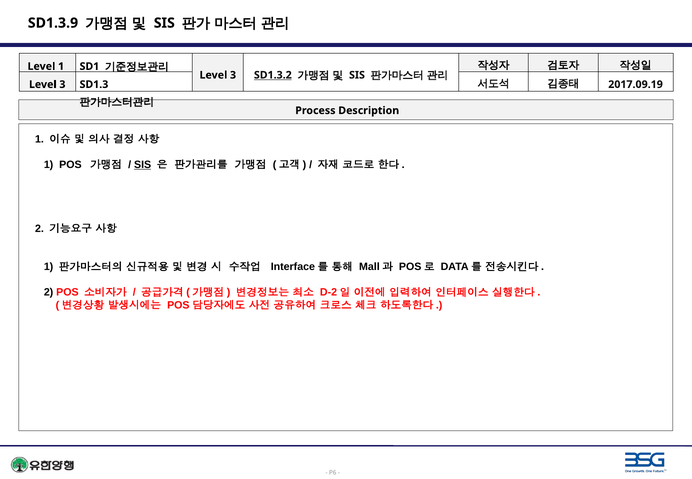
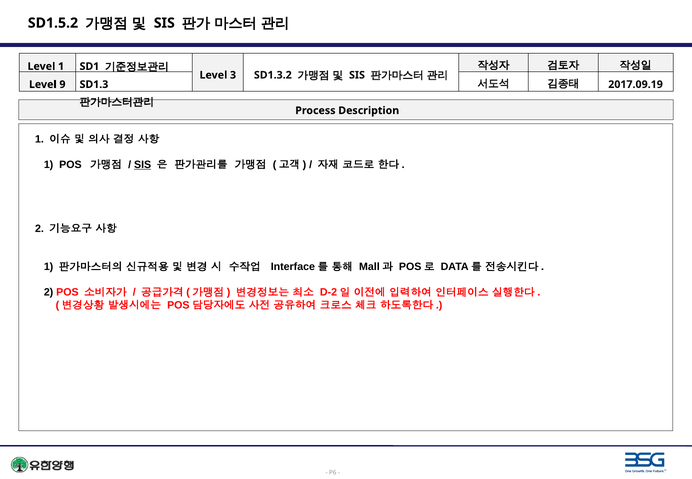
SD1.3.9: SD1.3.9 -> SD1.5.2 (53, 23)
SD1.3.2 underline: present -> none (273, 75)
3: 3 -> 9 (62, 84)
